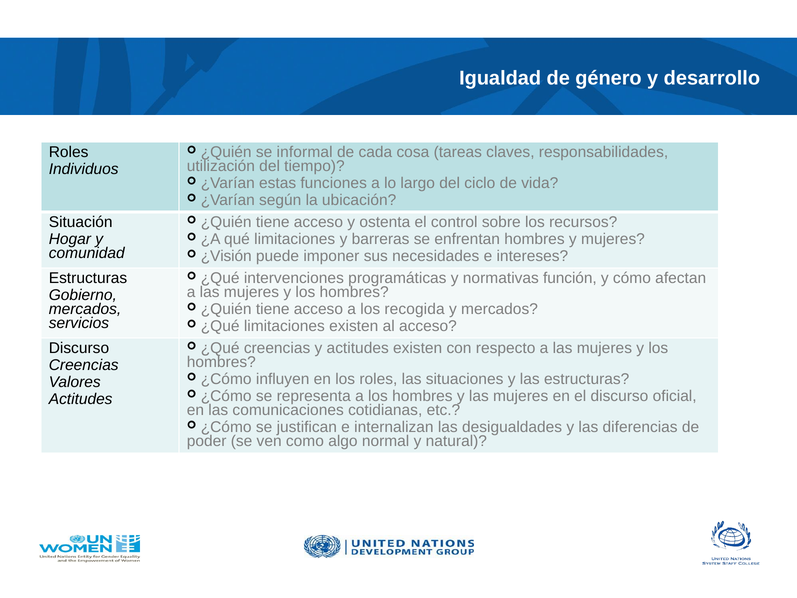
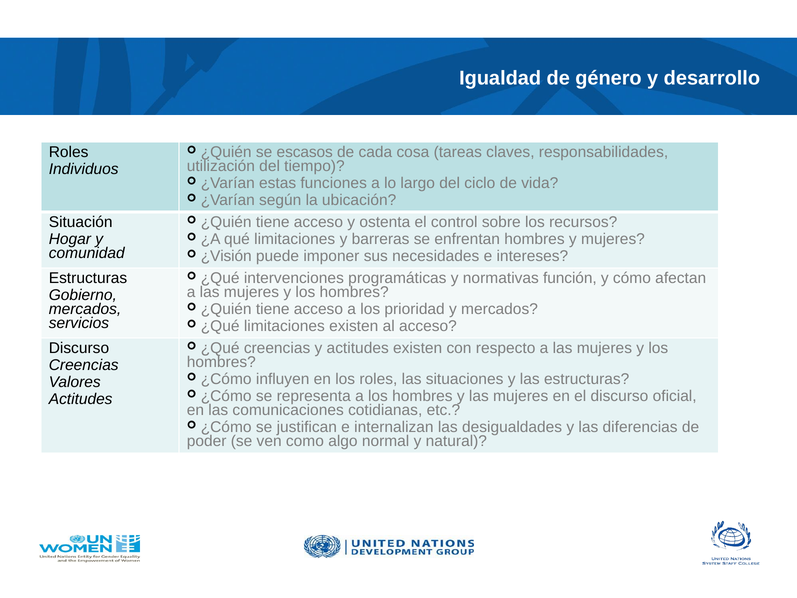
informal: informal -> escasos (305, 152)
recogida: recogida -> prioridad (415, 309)
